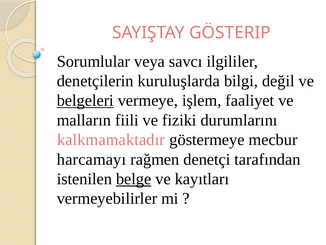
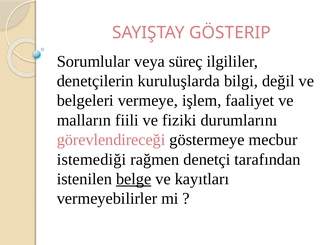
savcı: savcı -> süreç (186, 61)
belgeleri underline: present -> none (85, 100)
kalkmamaktadır: kalkmamaktadır -> görevlendireceği (111, 140)
harcamayı: harcamayı -> istemediği (92, 159)
